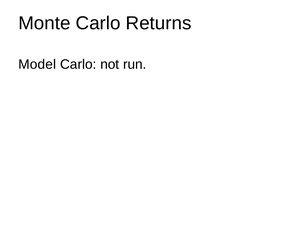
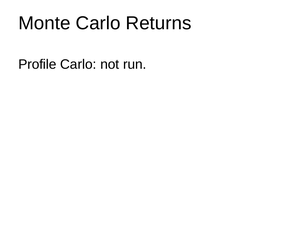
Model: Model -> Profile (37, 64)
